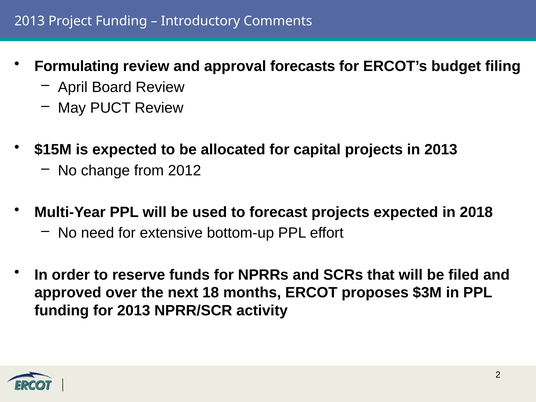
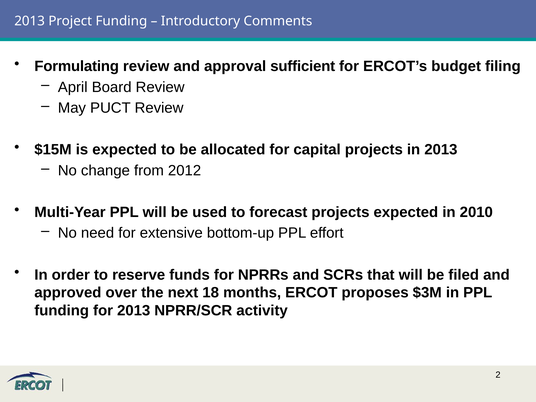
forecasts: forecasts -> sufficient (303, 66)
2018: 2018 -> 2010 (476, 212)
